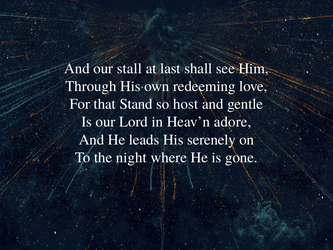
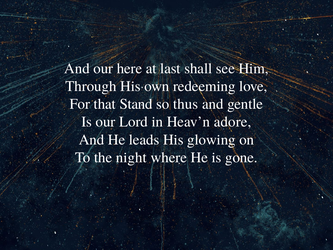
stall: stall -> here (130, 68)
host: host -> thus (186, 104)
serenely: serenely -> glowing (211, 139)
